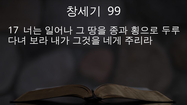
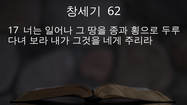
99: 99 -> 62 (114, 11)
